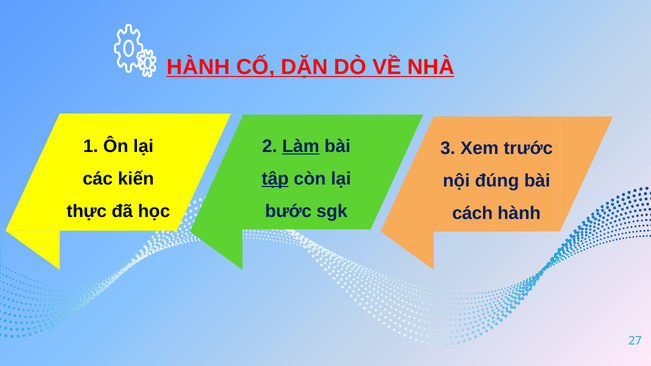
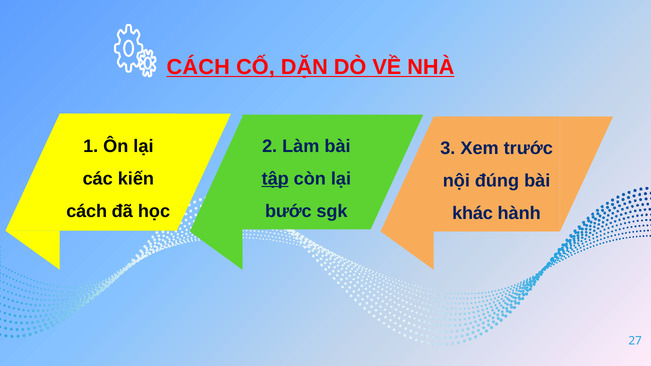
HÀNH: HÀNH -> CÁCH (198, 67)
Làm underline: present -> none (301, 146)
thực: thực -> cách (87, 211)
cách: cách -> khác (473, 213)
